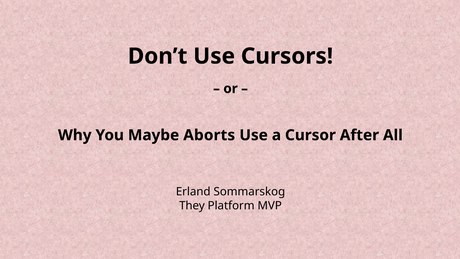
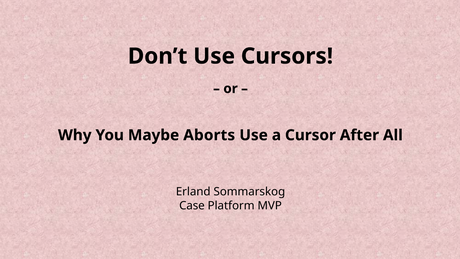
They: They -> Case (192, 205)
